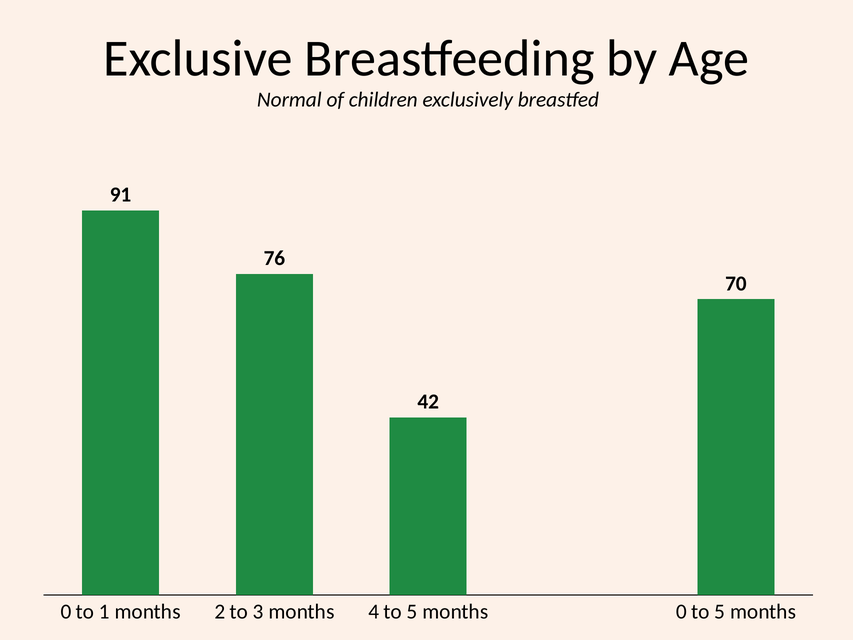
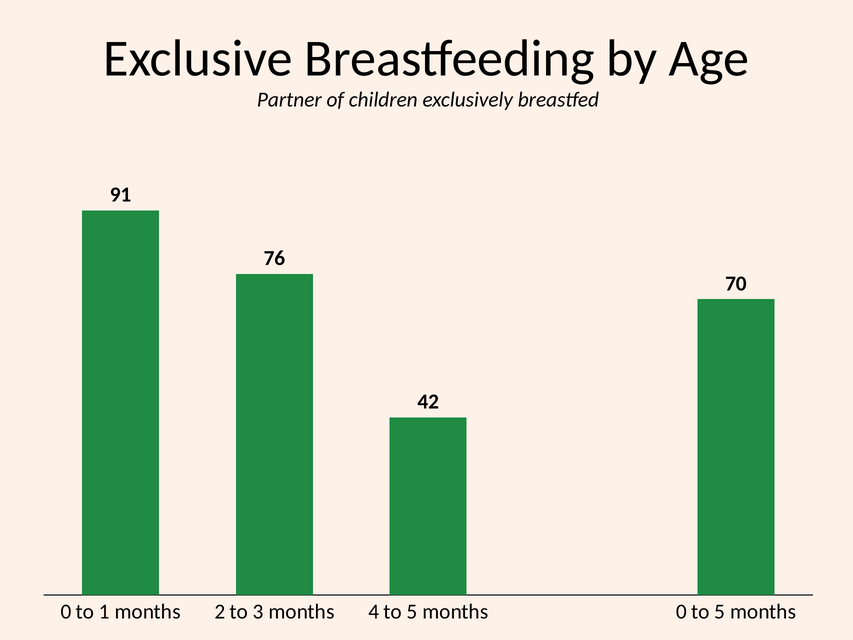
Normal: Normal -> Partner (289, 100)
